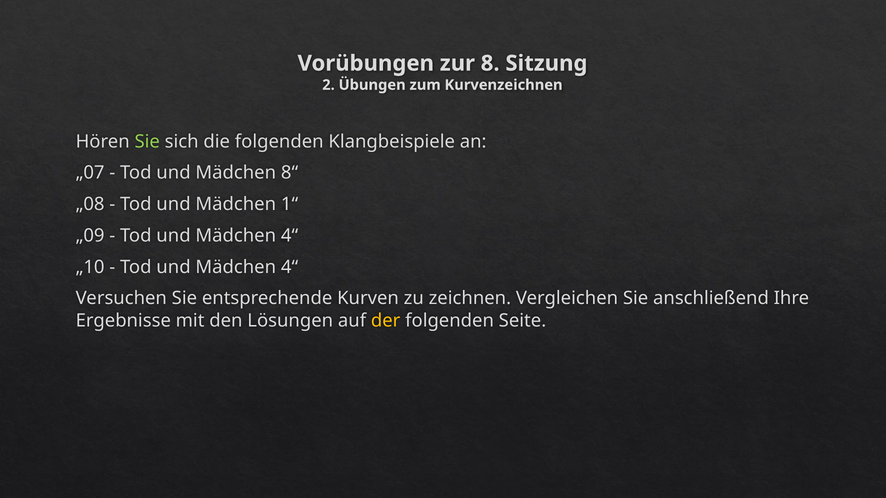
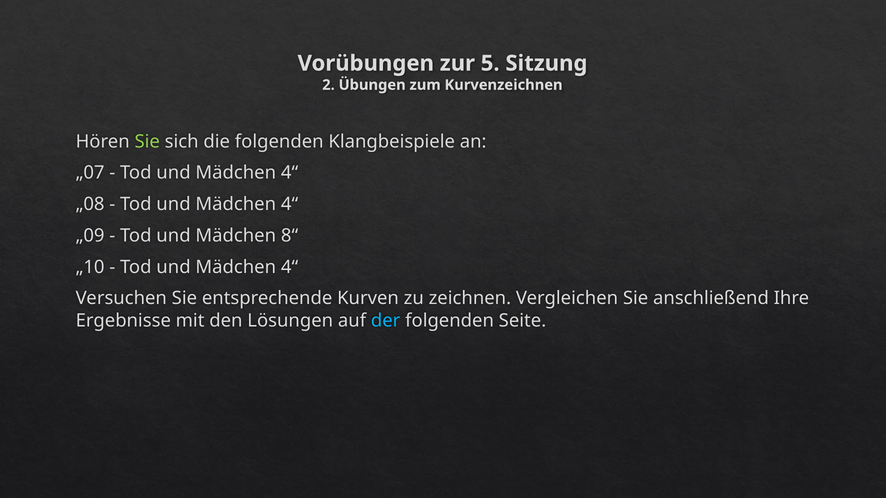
8: 8 -> 5 (490, 63)
8“: 8“ -> 4“ (290, 173)
1“: 1“ -> 4“ (290, 204)
4“: 4“ -> 8“ (290, 236)
der colour: yellow -> light blue (386, 321)
